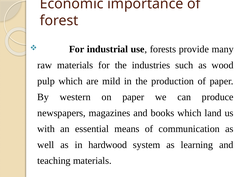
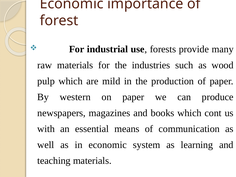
land: land -> cont (213, 113)
in hardwood: hardwood -> economic (108, 145)
